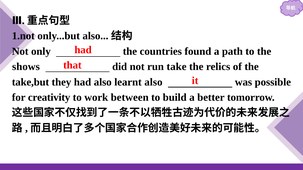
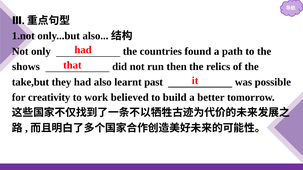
take: take -> then (177, 67)
learnt also: also -> past (154, 82)
between: between -> believed (130, 98)
